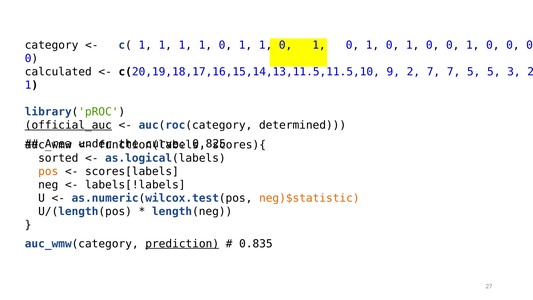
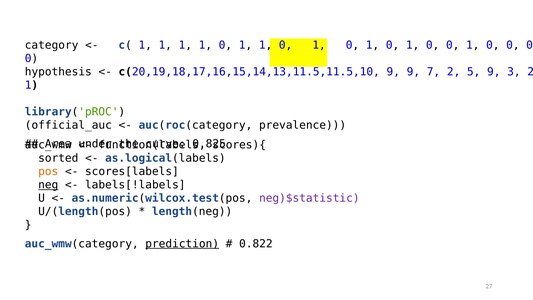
calculated: calculated -> hypothesis (58, 72)
9 2: 2 -> 9 (413, 72)
7 7: 7 -> 2 (454, 72)
5 5: 5 -> 9 (494, 72)
official_auc underline: present -> none (68, 125)
determined: determined -> prevalence (303, 125)
neg underline: none -> present (48, 185)
neg)$statistic colour: orange -> purple (309, 198)
0.835: 0.835 -> 0.822 (256, 244)
